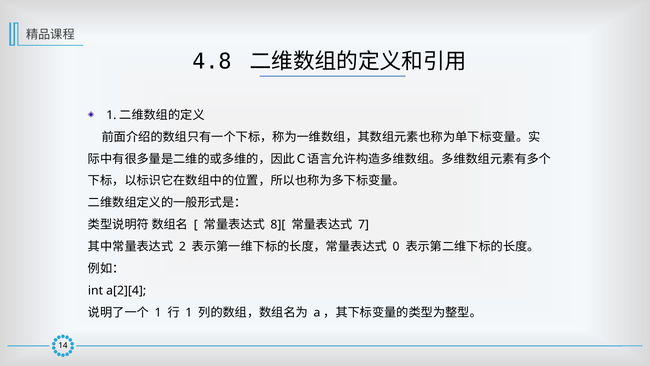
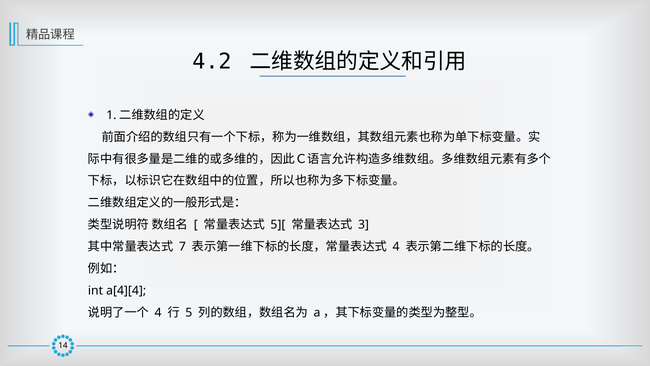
4.8: 4.8 -> 4.2 (212, 62)
8][: 8][ -> 5][ (278, 225)
7: 7 -> 3 (364, 225)
2: 2 -> 7 (182, 247)
0: 0 -> 4 (396, 247)
a[2][4: a[2][4 -> a[4][4 (126, 290)
1: 1 -> 4 (158, 312)
1: 1 -> 5 (189, 312)
